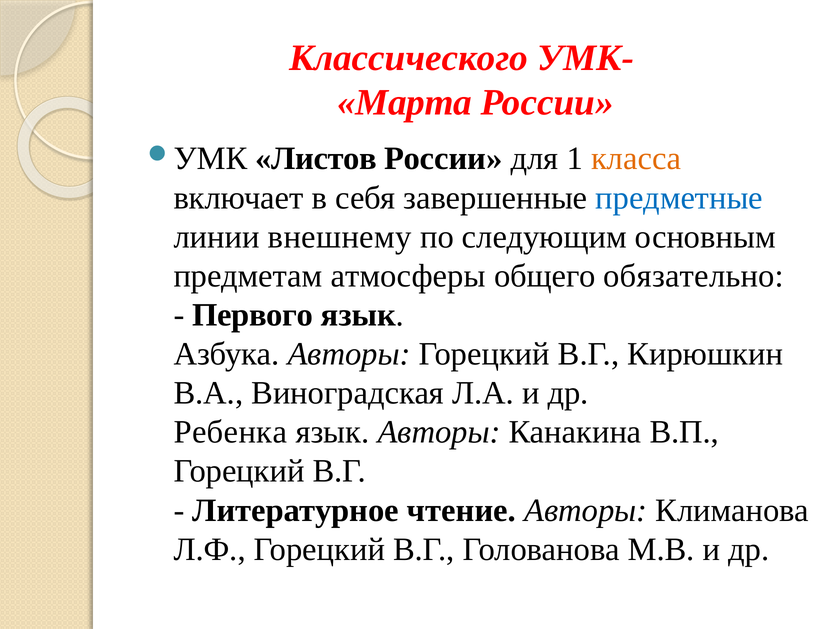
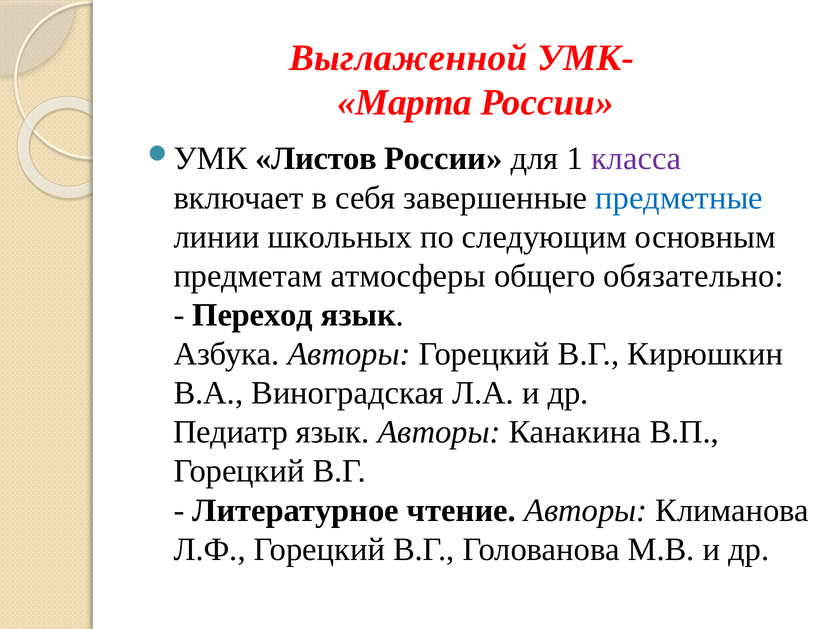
Классического: Классического -> Выглаженной (408, 58)
класса colour: orange -> purple (636, 159)
внешнему: внешнему -> школьных (340, 237)
Первого: Первого -> Переход (253, 315)
Ребенка: Ребенка -> Педиатр (231, 432)
